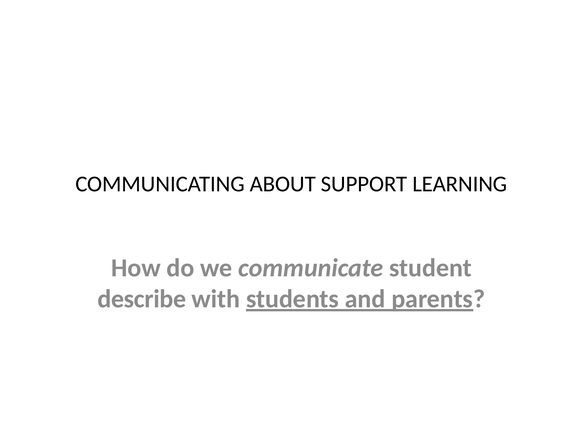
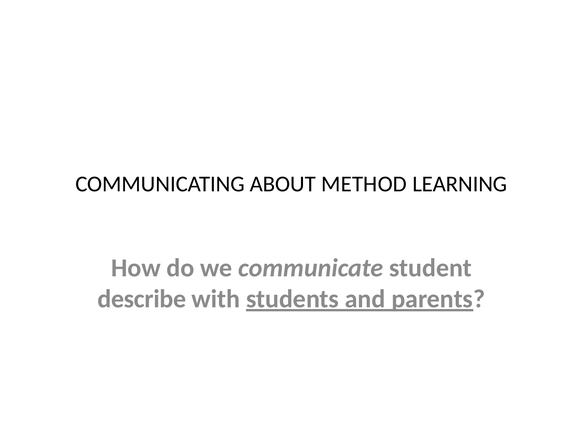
SUPPORT: SUPPORT -> METHOD (364, 184)
